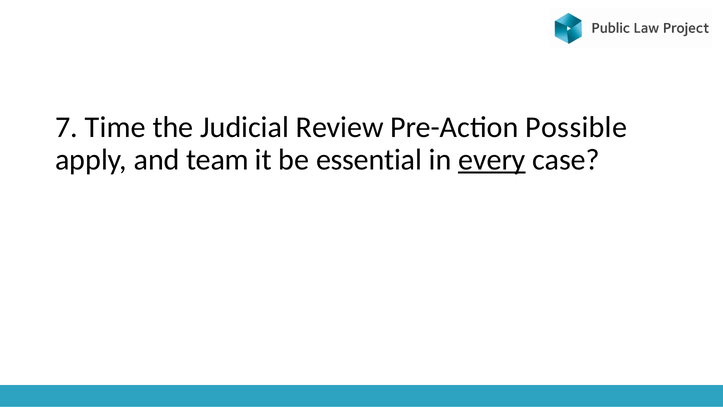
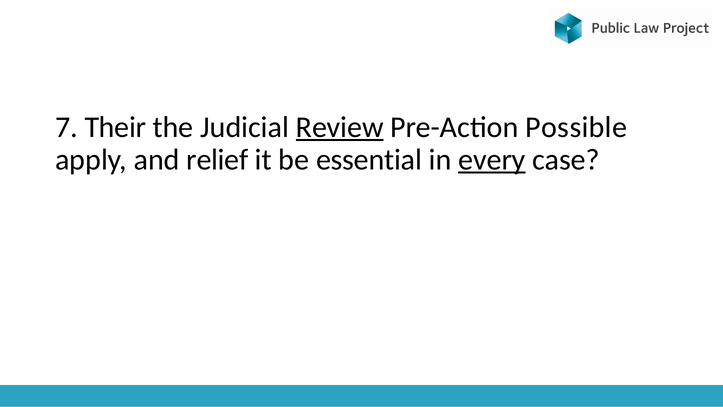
Time: Time -> Their (115, 127)
Review underline: none -> present (340, 127)
team: team -> relief (217, 160)
